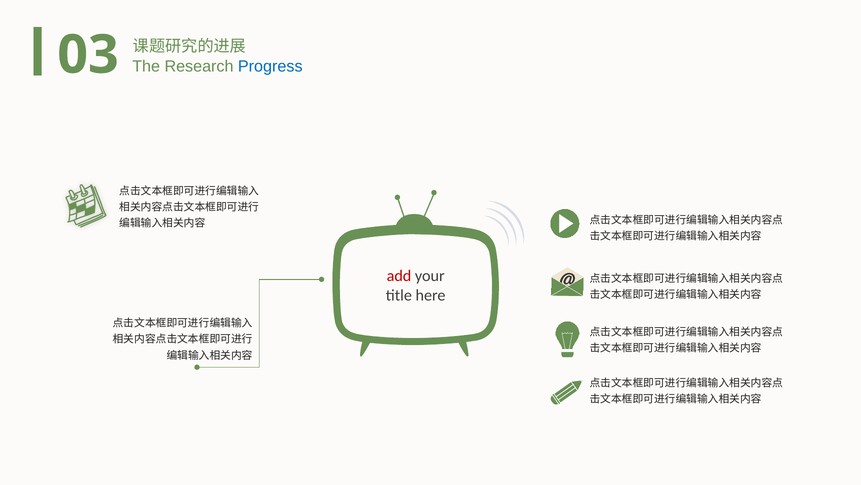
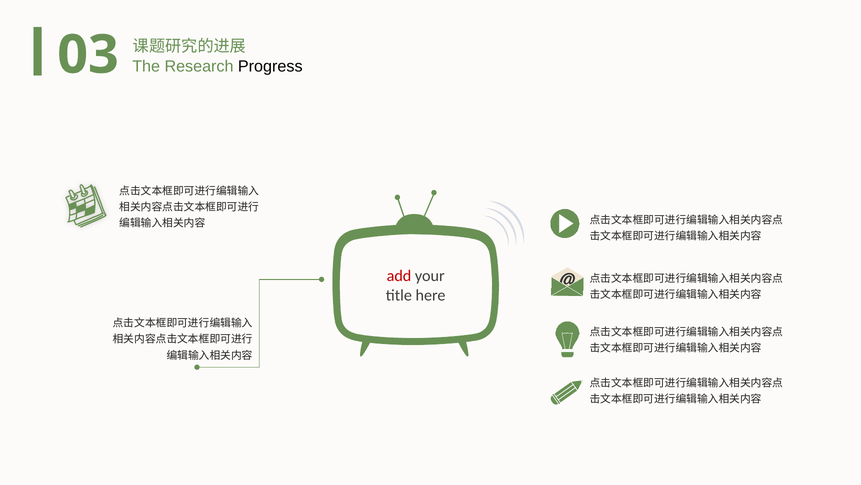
Progress colour: blue -> black (270, 67)
